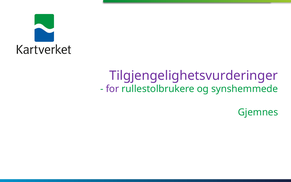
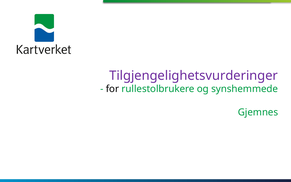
for colour: purple -> black (112, 89)
